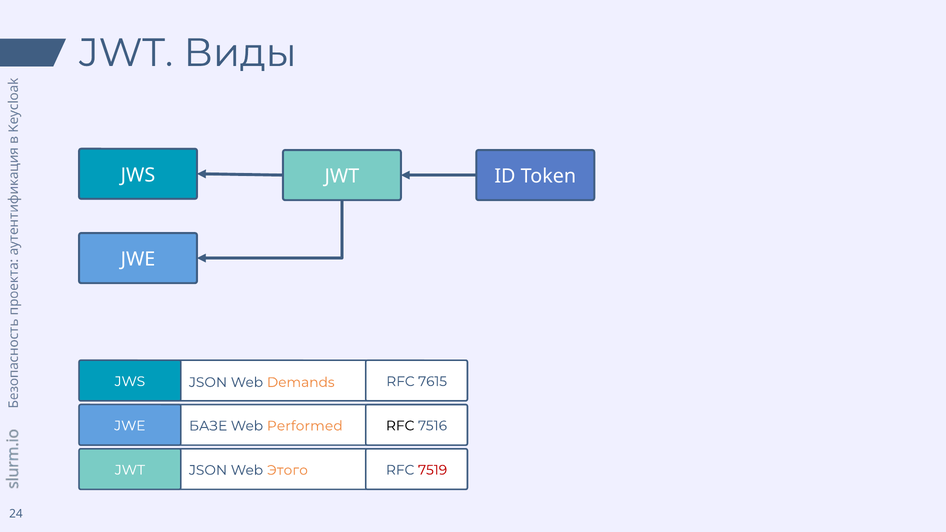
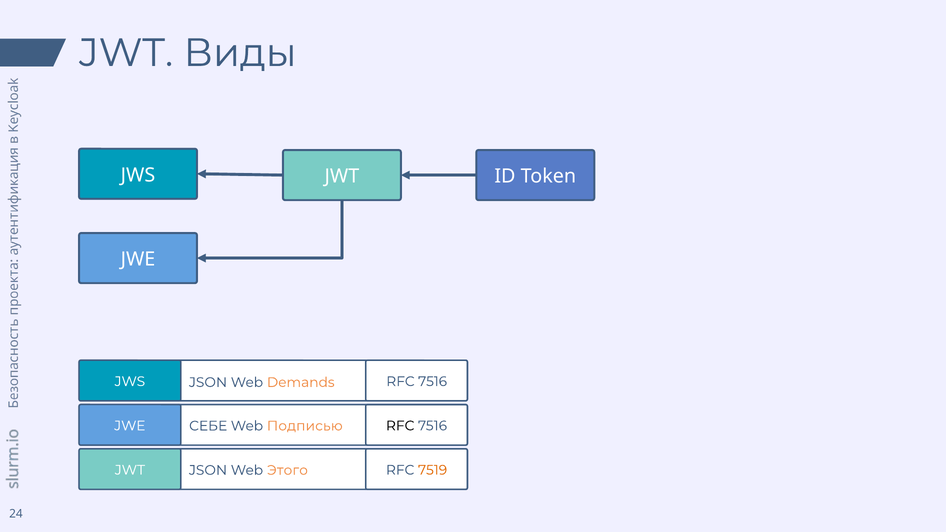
JWS RFC 7615: 7615 -> 7516 (433, 382)
БАЗЕ: БАЗЕ -> СЕБЕ (208, 426)
Performed: Performed -> Подписью (305, 426)
7519 colour: red -> orange (433, 470)
